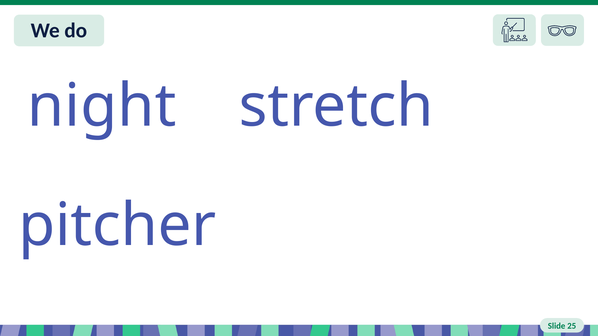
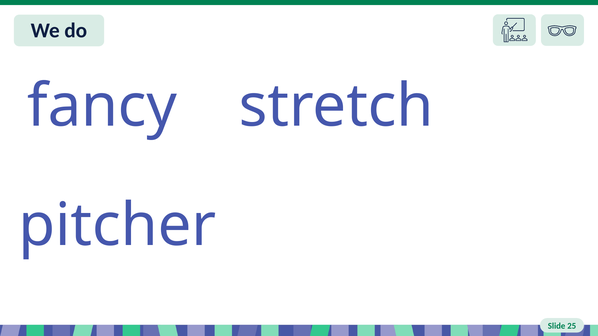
night: night -> fancy (102, 106)
